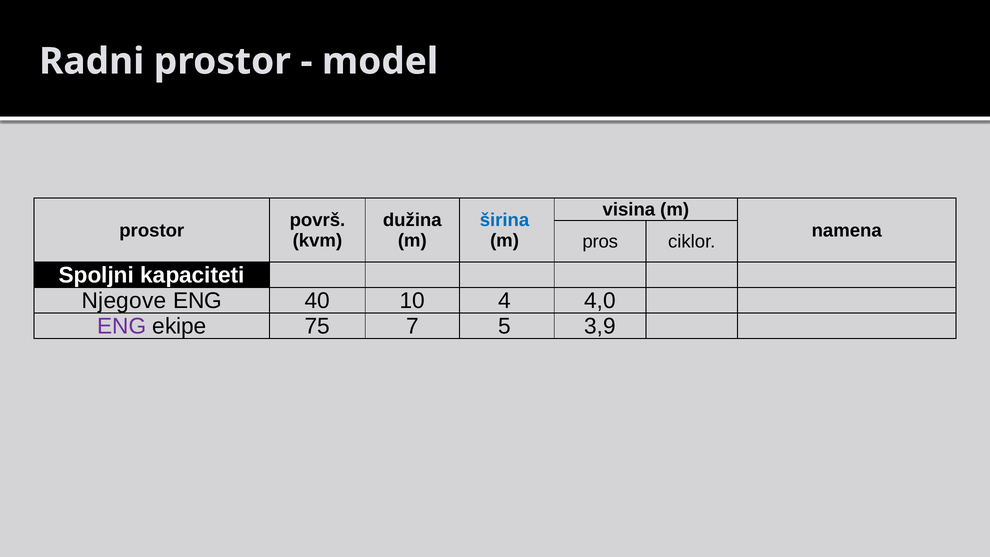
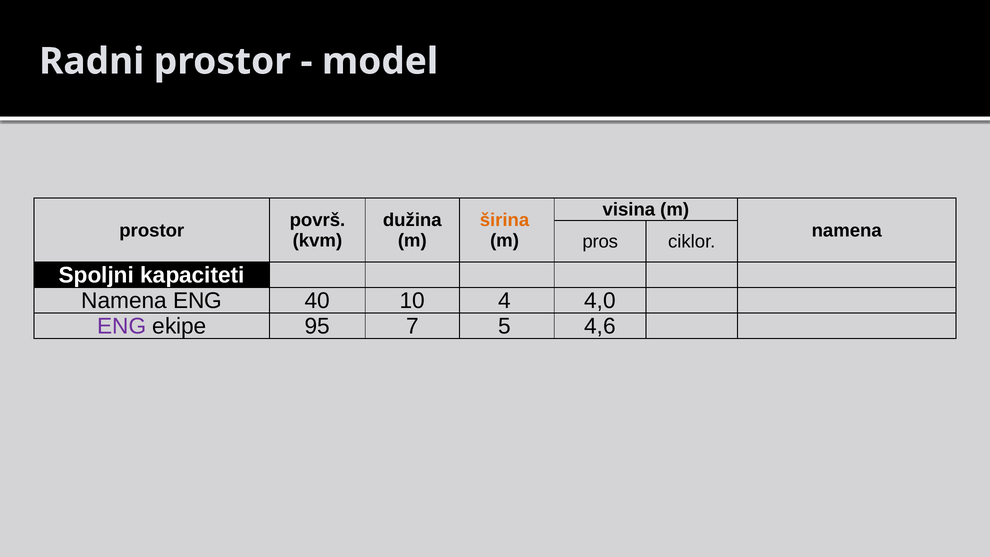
širina colour: blue -> orange (505, 220)
Njegove: Njegove -> Namena (124, 301)
75: 75 -> 95 (318, 326)
3,9: 3,9 -> 4,6 (600, 326)
